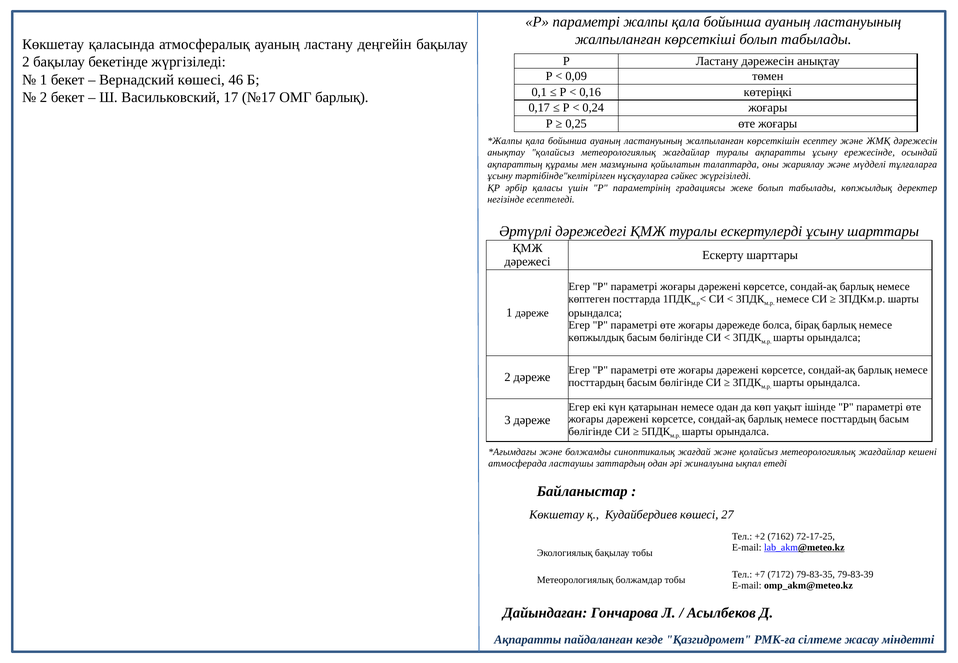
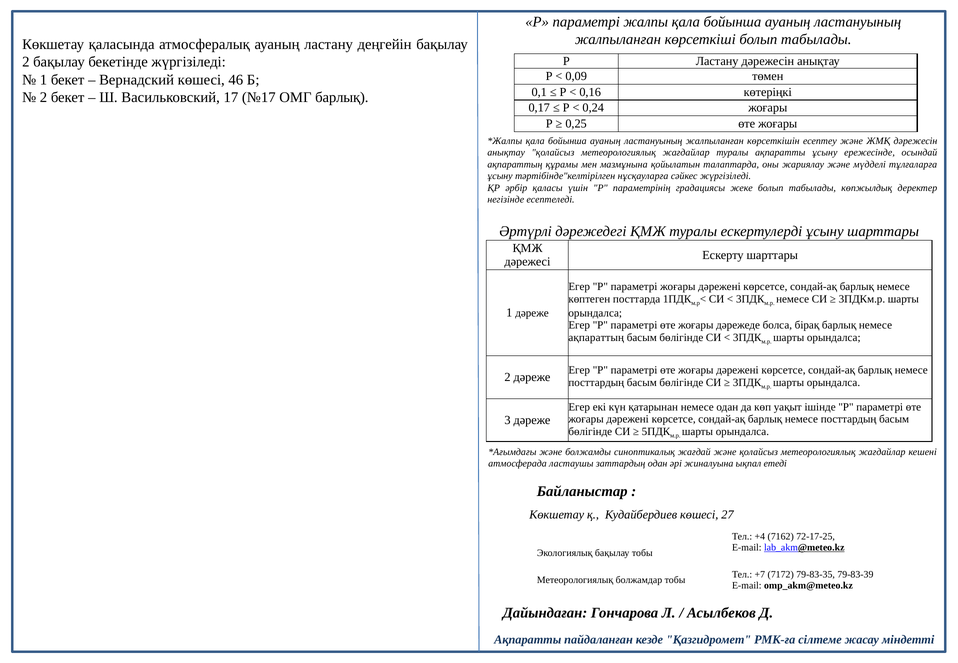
көпжылдық: көпжылдық -> ақпараттың (596, 337)
+2: +2 -> +4 (760, 537)
